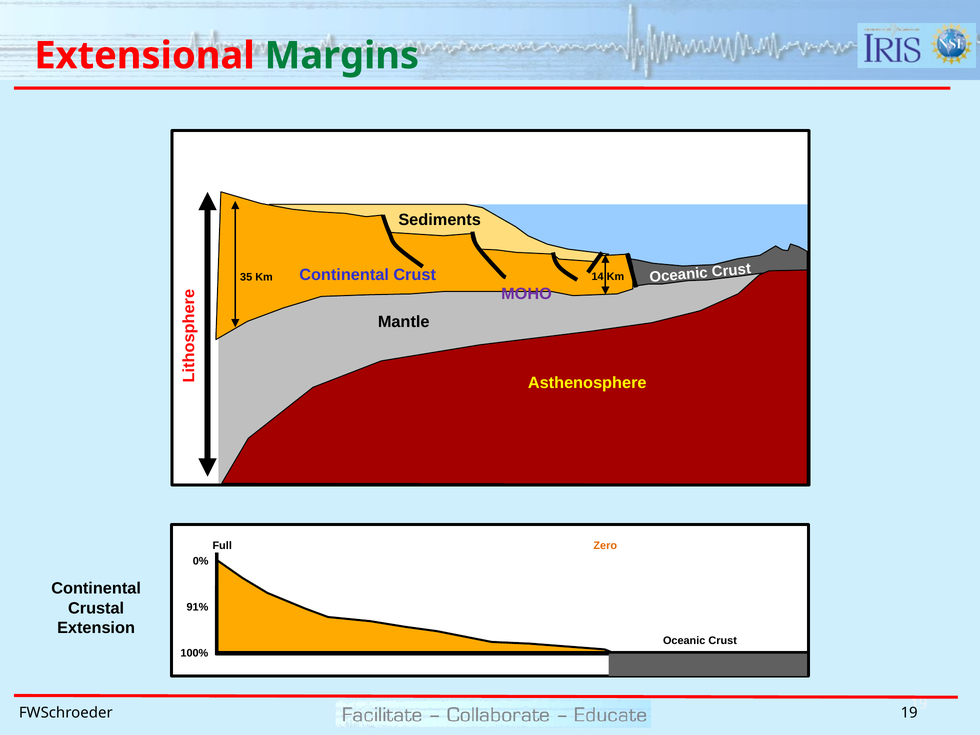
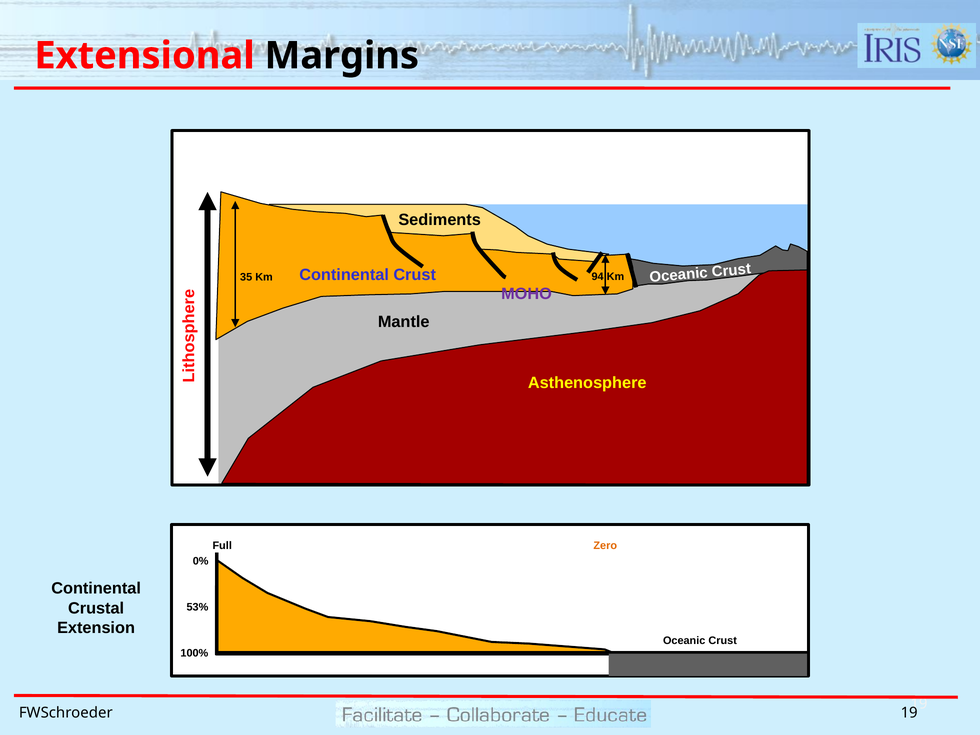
Margins colour: green -> black (342, 56)
14: 14 -> 94 (598, 277)
91%: 91% -> 53% (197, 607)
